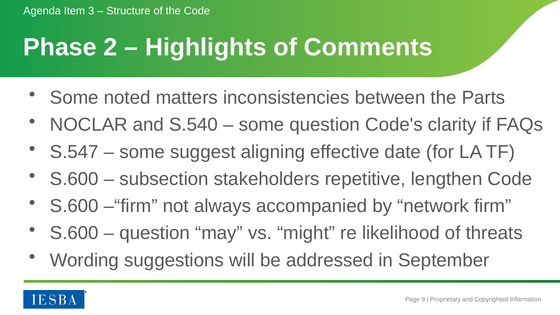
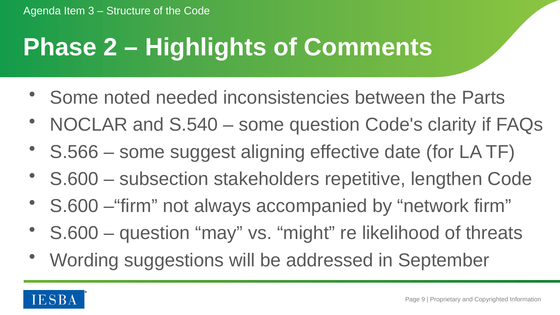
matters: matters -> needed (187, 98)
S.547: S.547 -> S.566 (74, 152)
